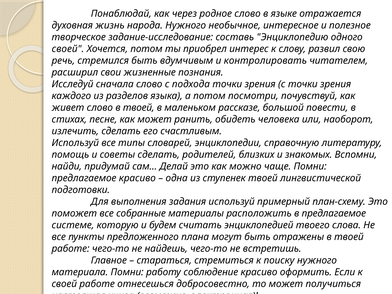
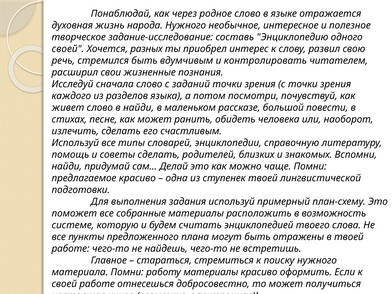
Хочется потом: потом -> разных (147, 49)
подхода: подхода -> заданий (191, 84)
слово в твоей: твоей -> найди (139, 108)
в предлагаемое: предлагаемое -> возможность (334, 213)
работу соблюдение: соблюдение -> материалы (211, 272)
